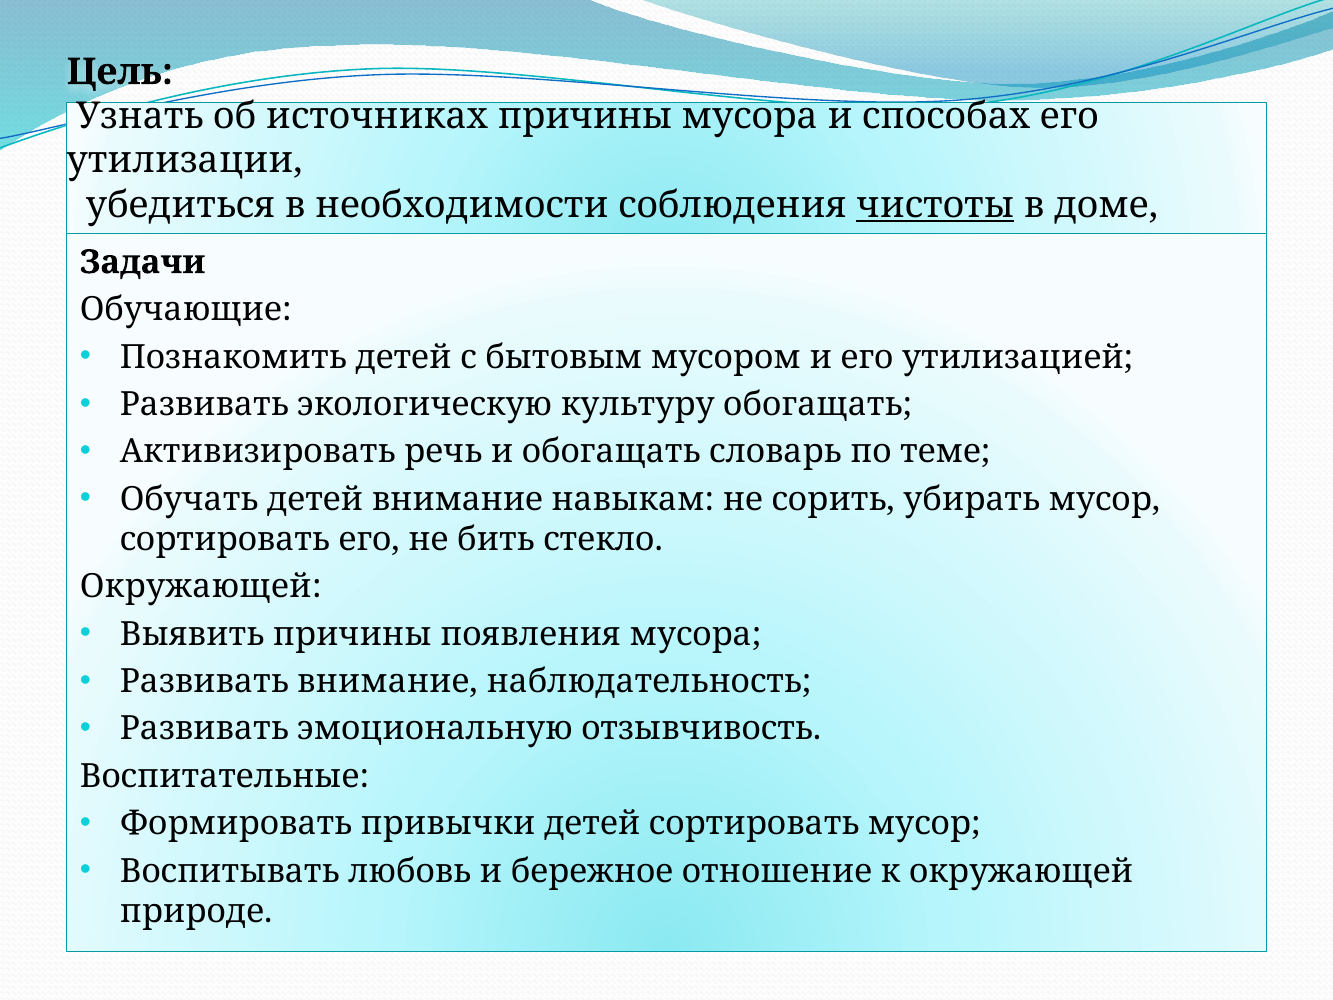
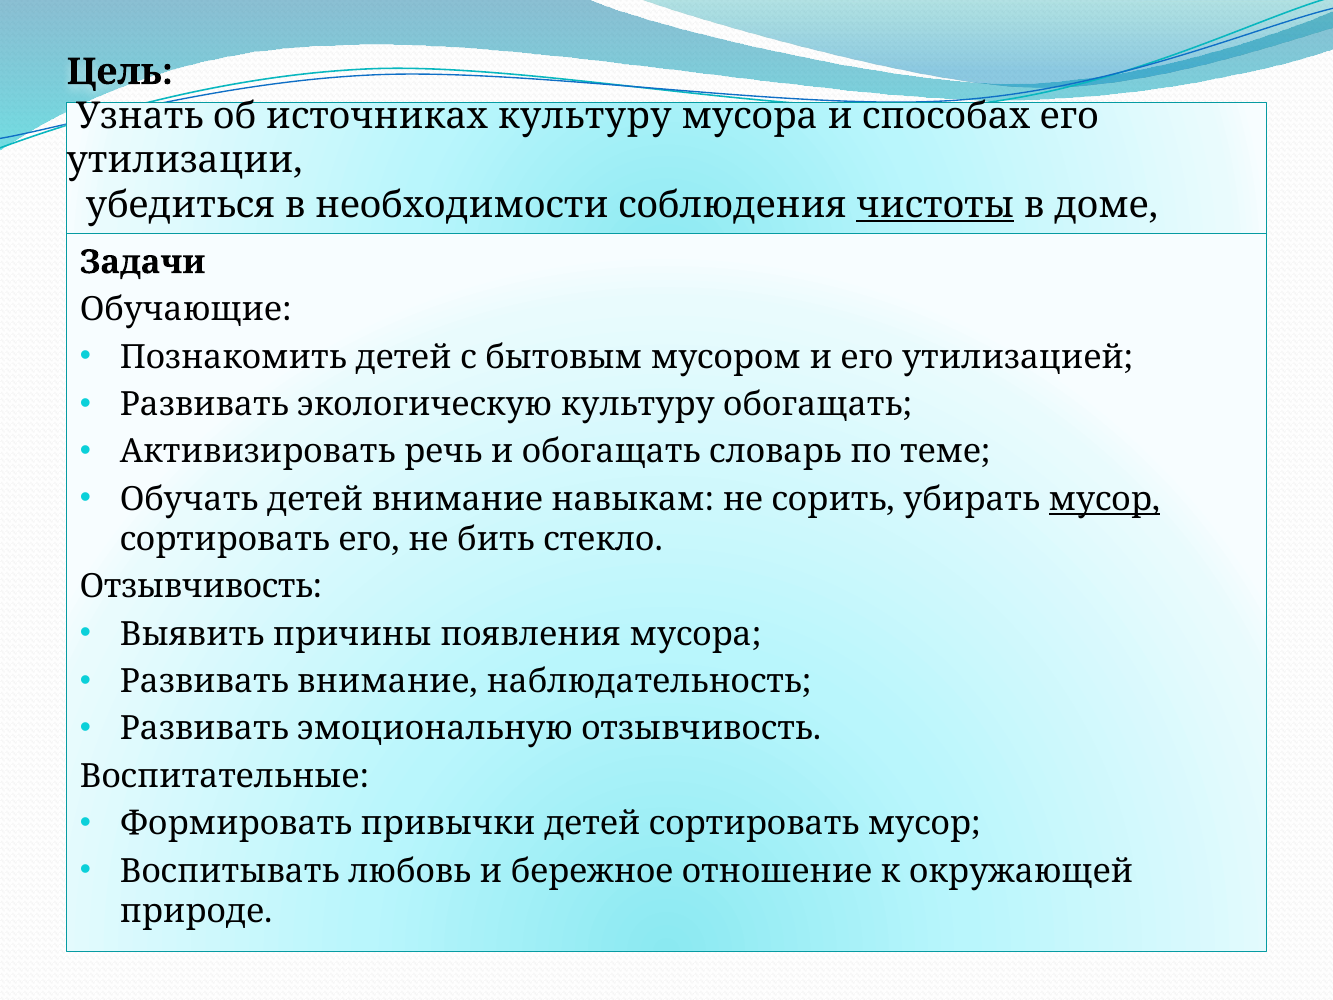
источниках причины: причины -> культуру (585, 116)
мусор underline: none -> present (1104, 499)
Окружающей: Окружающей -> Отзывчивость (201, 586)
